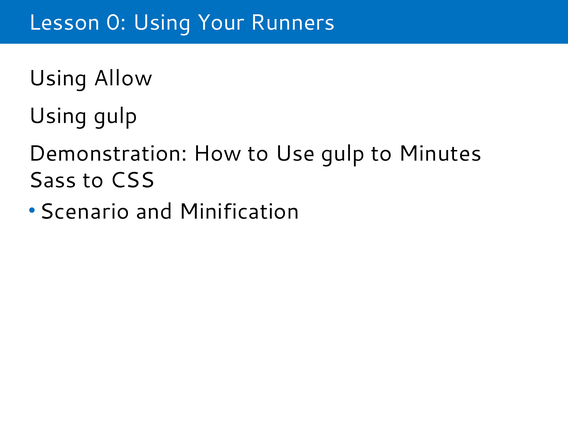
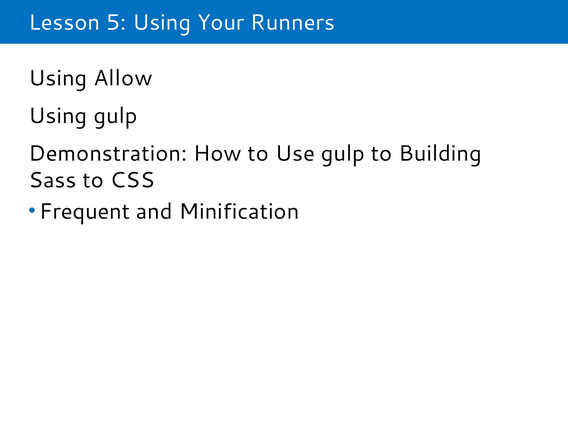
0: 0 -> 5 (116, 22)
Minutes: Minutes -> Building (440, 154)
Scenario: Scenario -> Frequent (85, 211)
